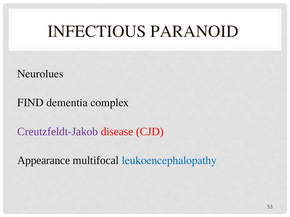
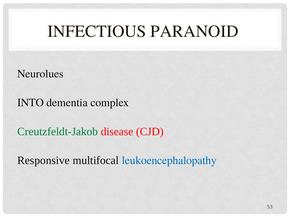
FIND: FIND -> INTO (31, 103)
Creutzfeldt-Jakob colour: purple -> green (58, 132)
Appearance: Appearance -> Responsive (44, 161)
